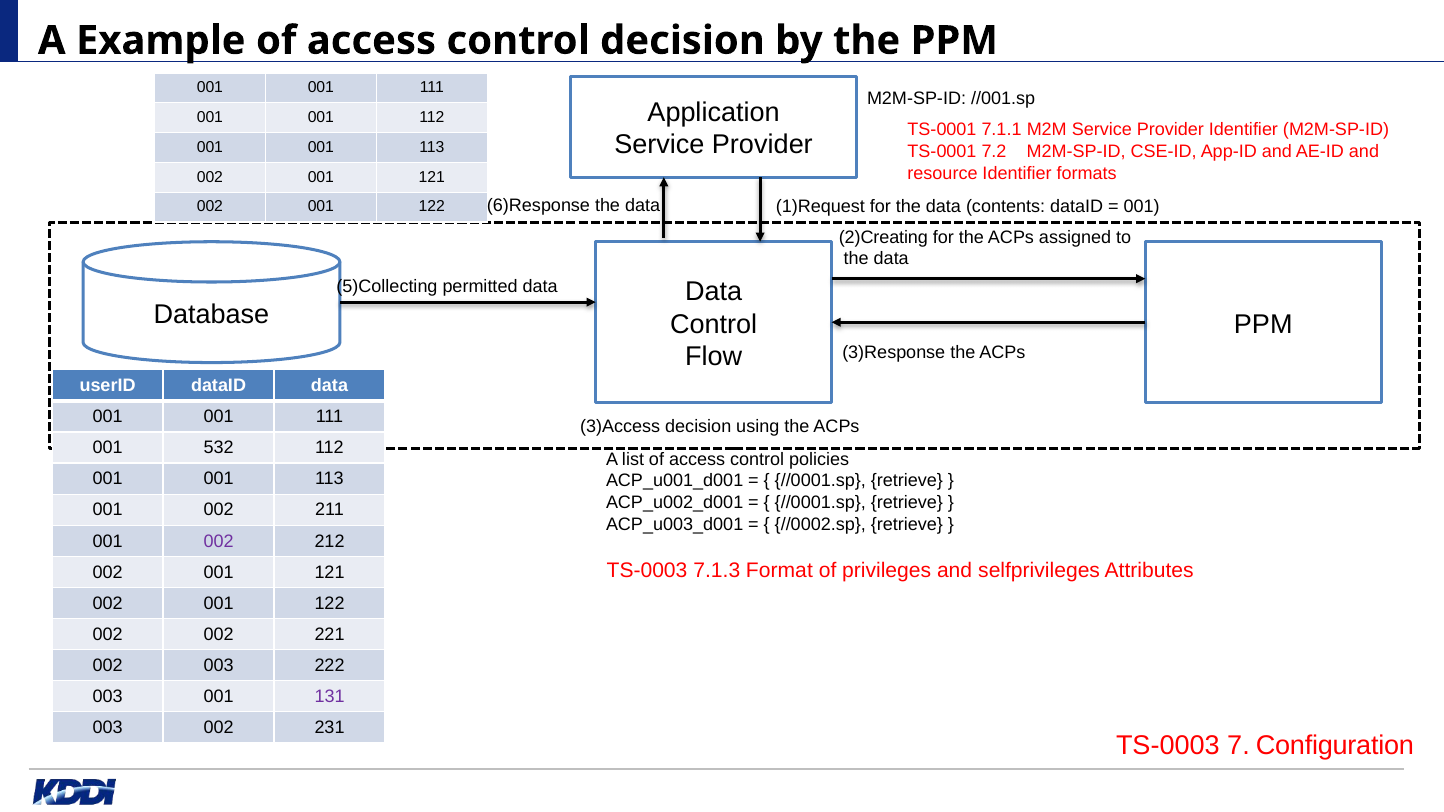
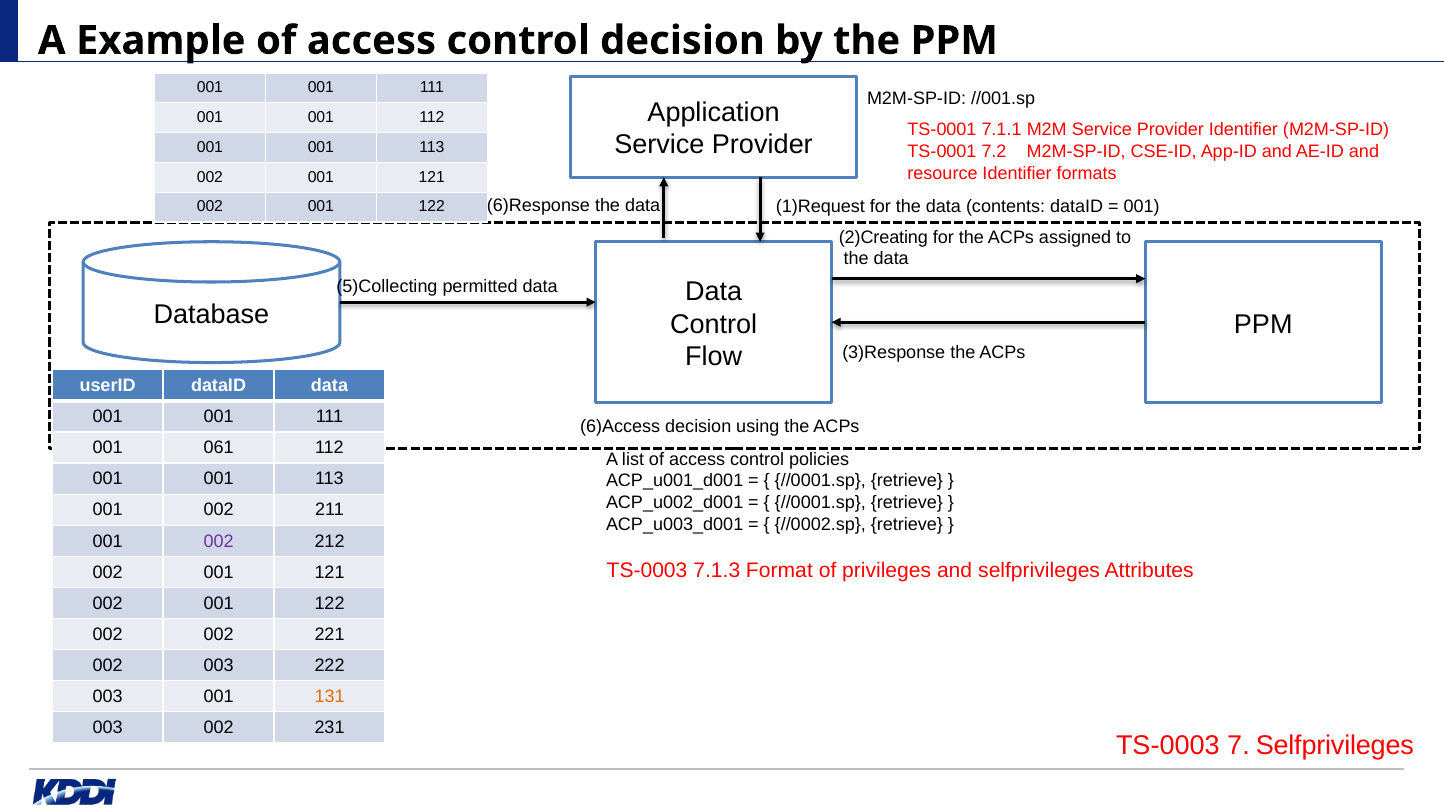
3)Access: 3)Access -> 6)Access (620, 426)
532: 532 -> 061 (219, 448)
131 colour: purple -> orange (330, 697)
7 Configuration: Configuration -> Selfprivileges (1335, 746)
